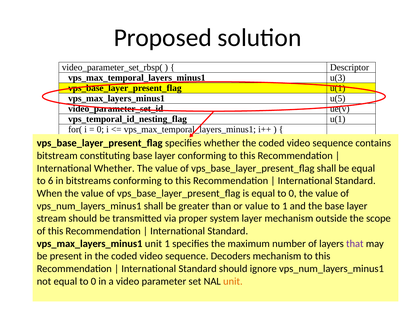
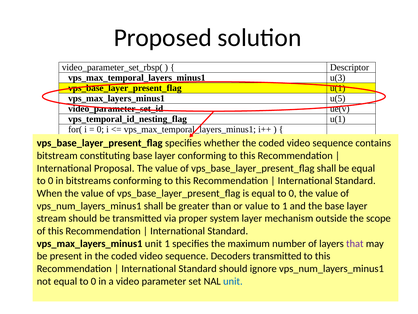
Whether: Whether -> Proposal (114, 168)
6: 6 -> 0 (51, 181)
Decoders mechanism: mechanism -> transmitted (277, 256)
unit colour: orange -> blue (233, 281)
